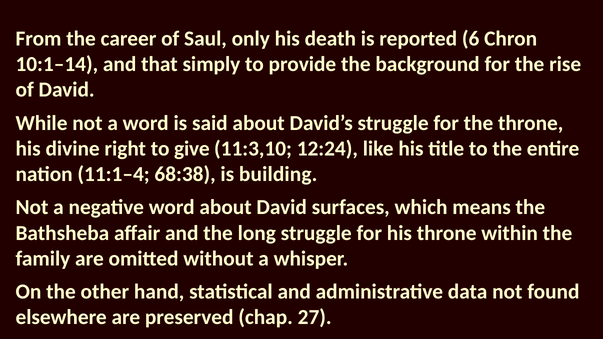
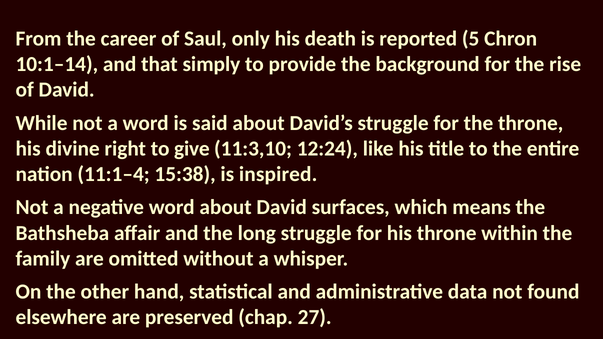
6: 6 -> 5 (471, 39)
68:38: 68:38 -> 15:38 (185, 174)
building: building -> inspired (278, 174)
